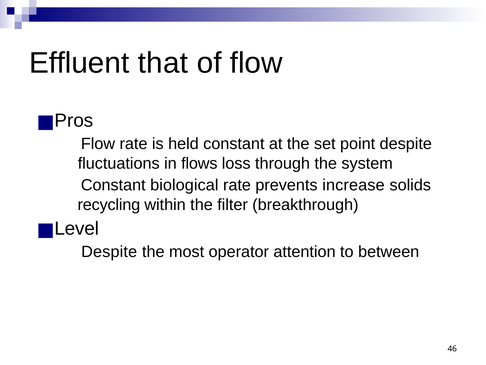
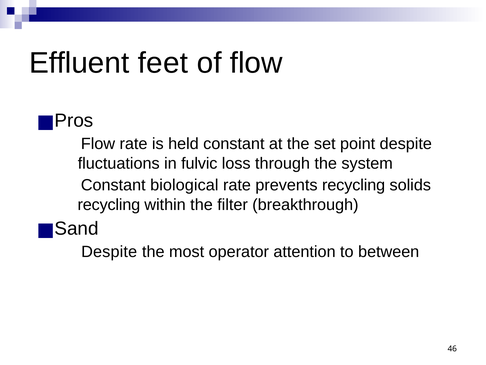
that: that -> feet (163, 63)
flows: flows -> fulvic (199, 163)
prevents increase: increase -> recycling (354, 185)
Level: Level -> Sand (77, 228)
